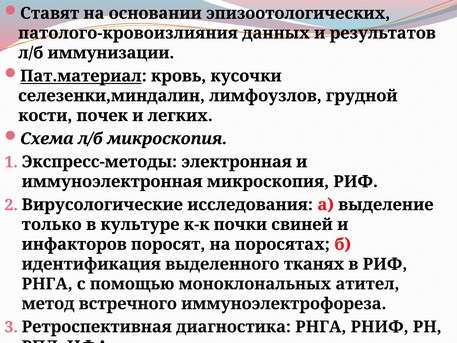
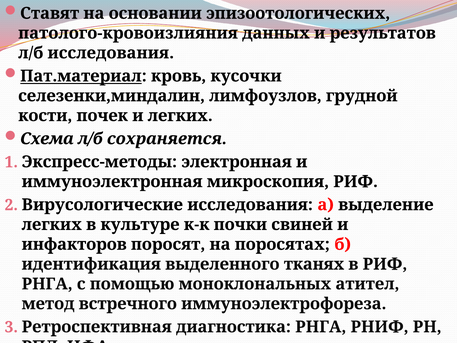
л/б иммунизации: иммунизации -> исследования (111, 53)
л/б микроскопия: микроскопия -> сохраняется (167, 139)
только: только -> легких (52, 224)
